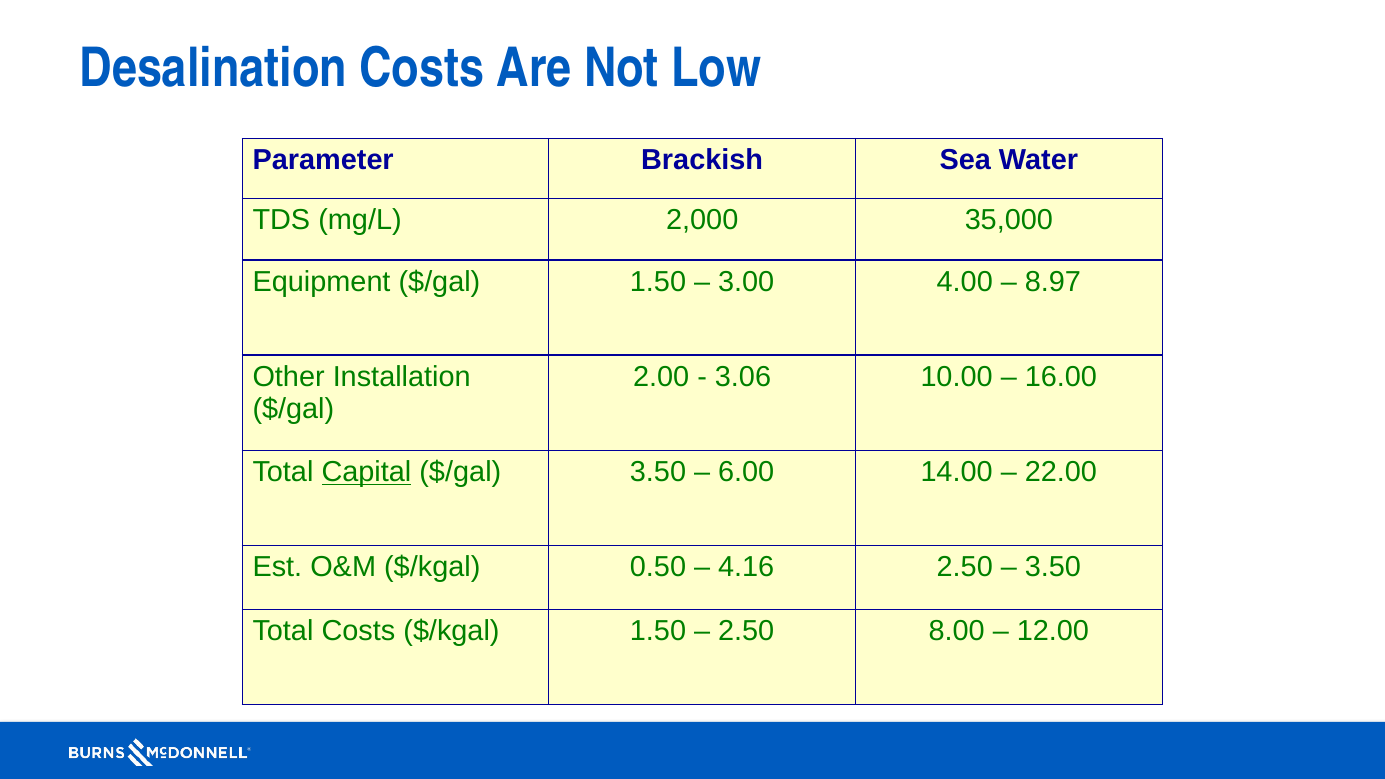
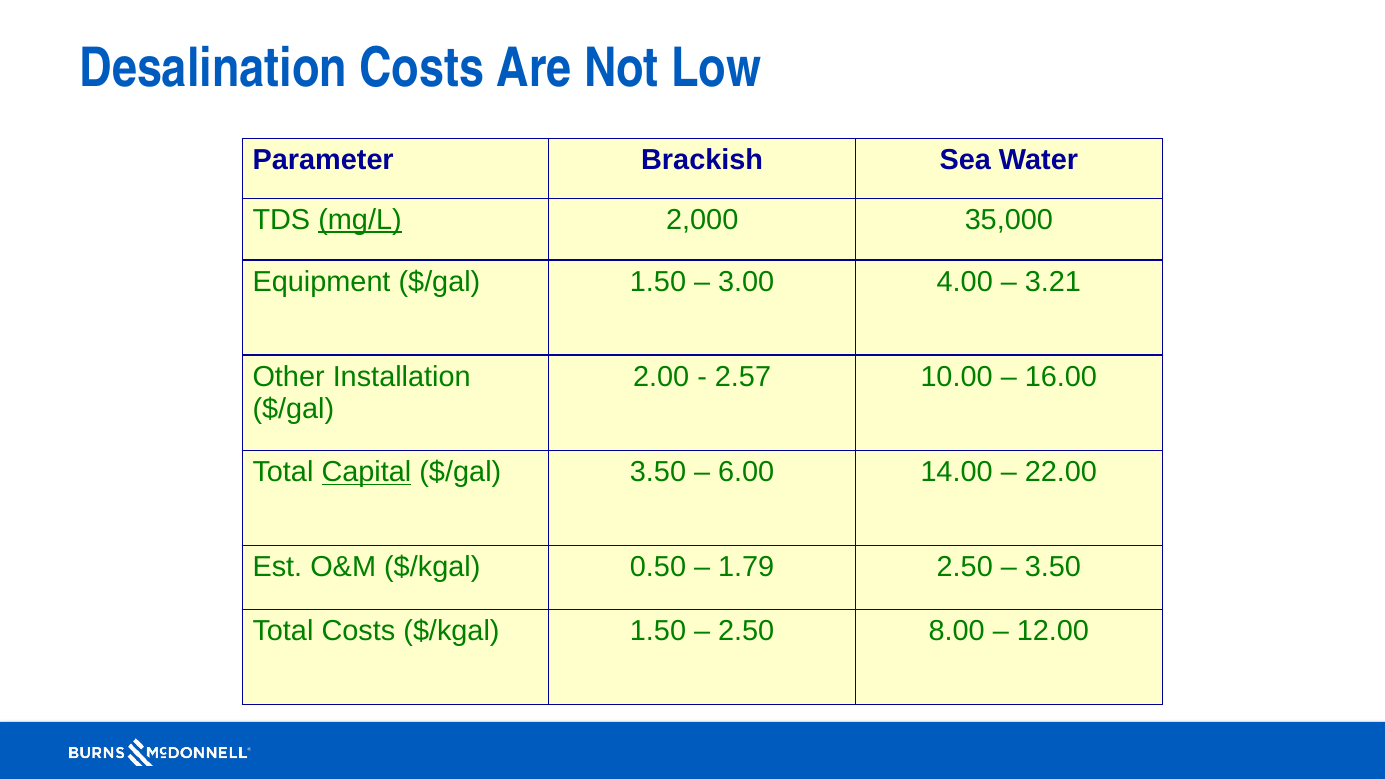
mg/L underline: none -> present (360, 220)
8.97: 8.97 -> 3.21 (1053, 282)
3.06: 3.06 -> 2.57 (743, 377)
4.16: 4.16 -> 1.79 (746, 567)
